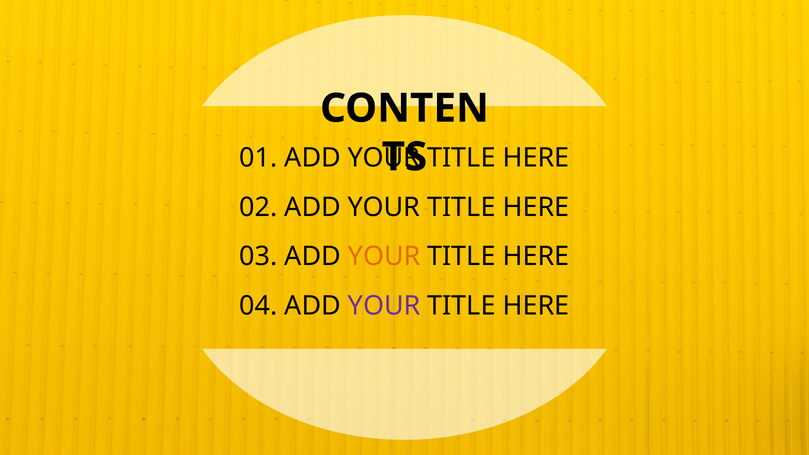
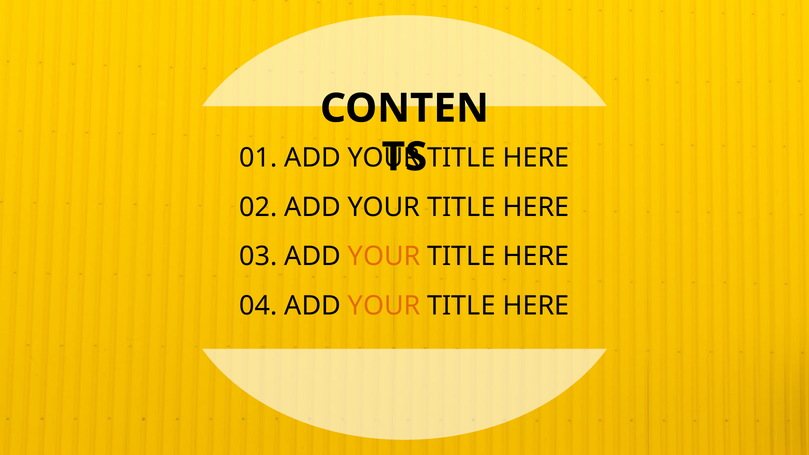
YOUR colour: purple -> orange (384, 306)
